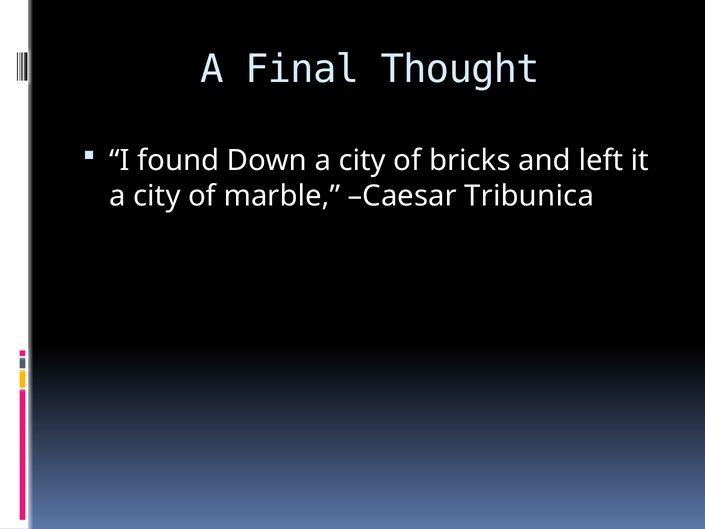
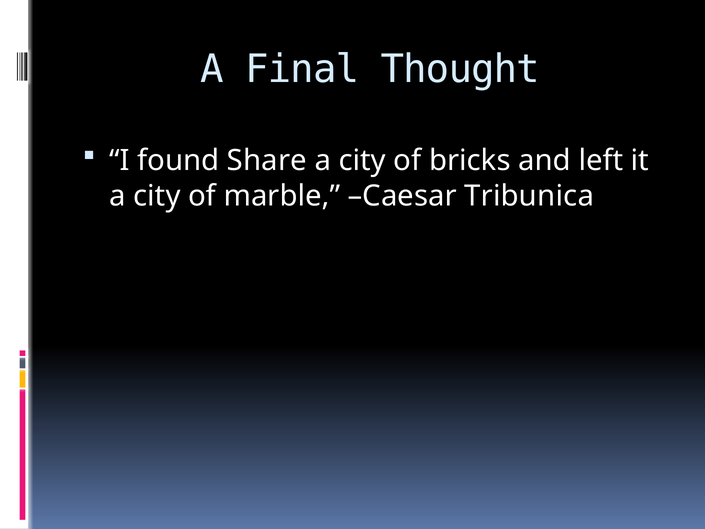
Down: Down -> Share (267, 161)
